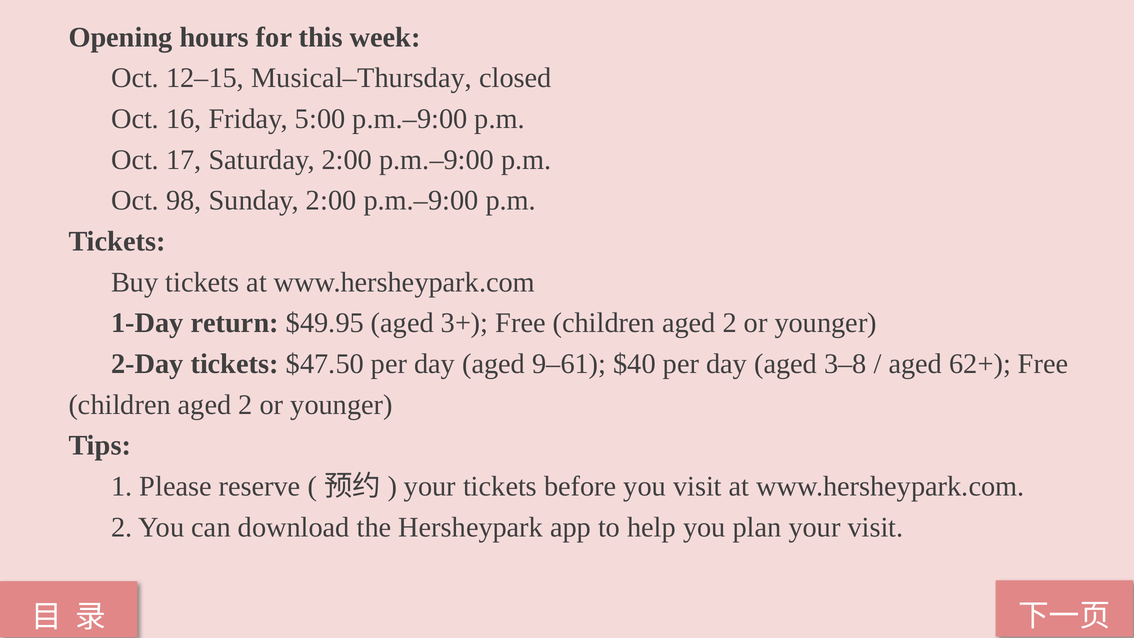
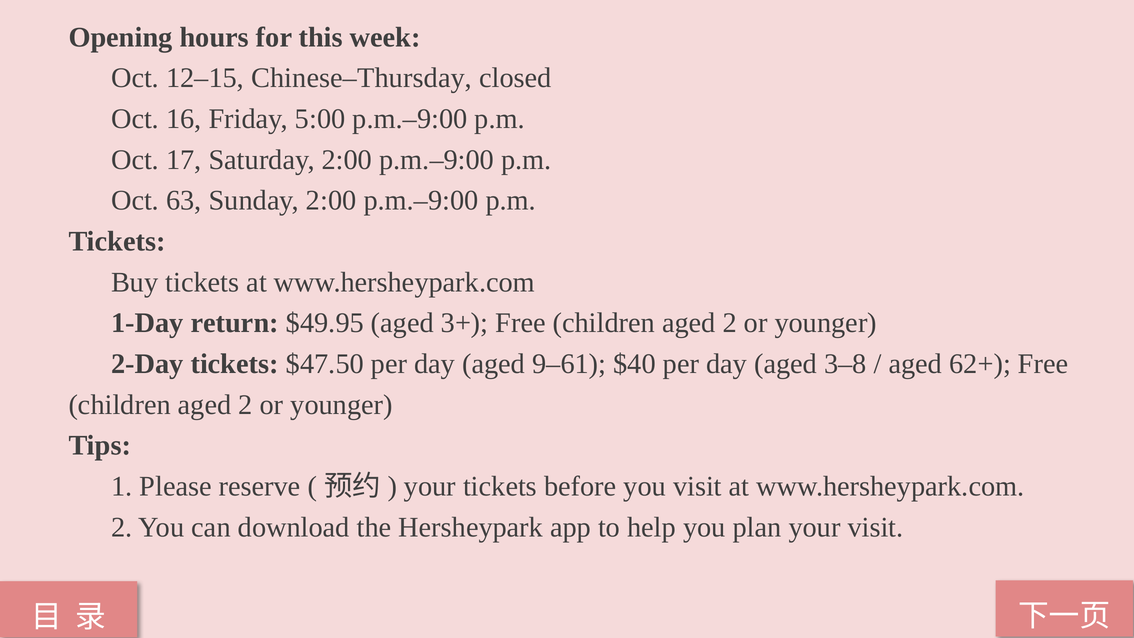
Musical–Thursday: Musical–Thursday -> Chinese–Thursday (362, 78)
98: 98 -> 63 (184, 201)
